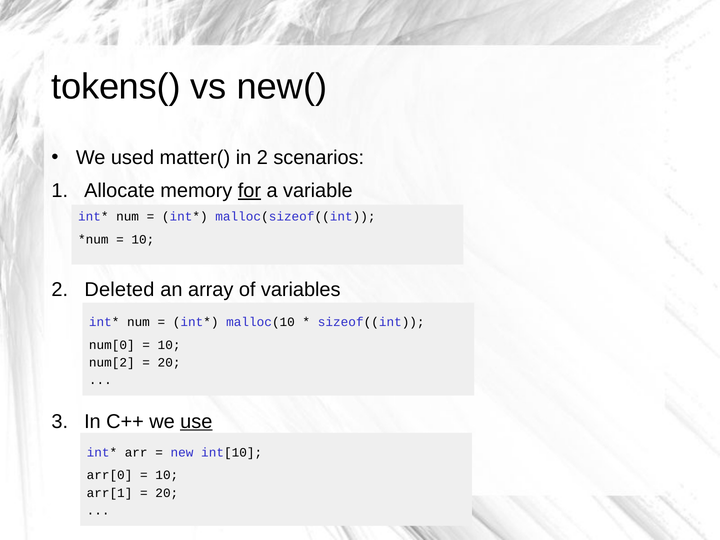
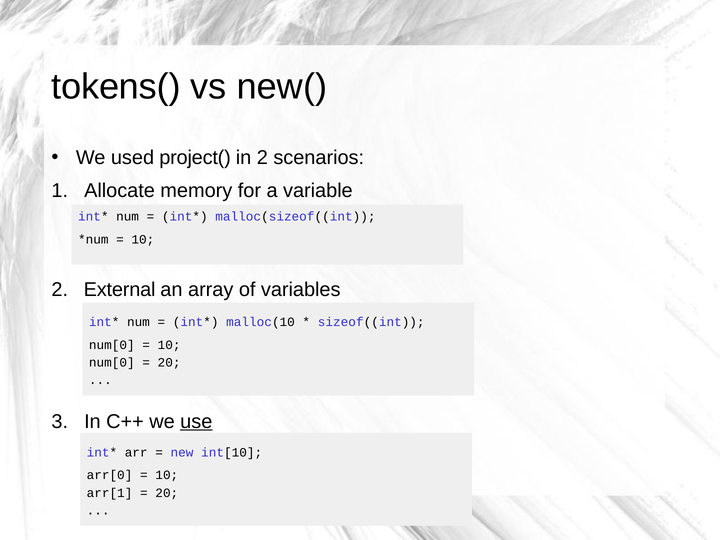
matter(: matter( -> project( (195, 158)
for underline: present -> none (249, 191)
Deleted: Deleted -> External (120, 290)
num[2: num[2 -> num[0 (112, 363)
